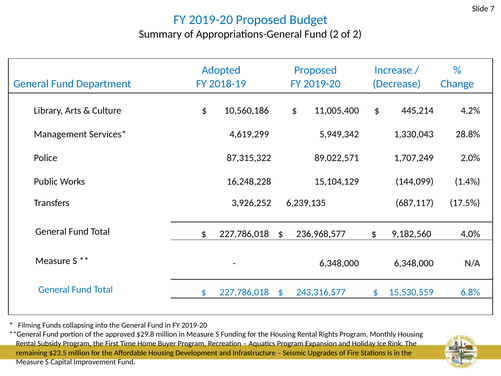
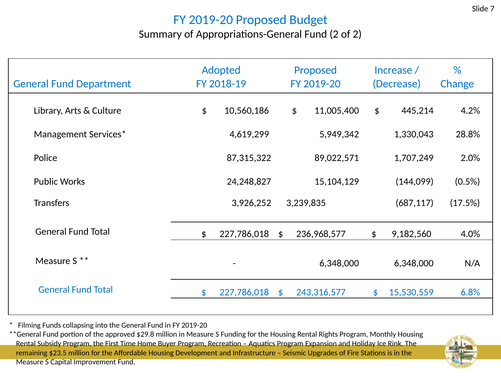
16,248,228: 16,248,228 -> 24,248,827 (249, 182)
1.4%: 1.4% -> 0.5% (467, 182)
6,239,135: 6,239,135 -> 3,239,835 (306, 203)
